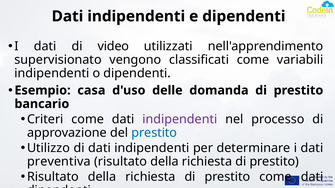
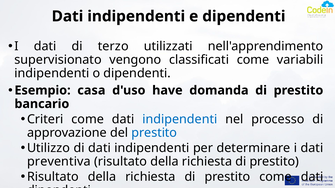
video: video -> terzo (113, 46)
delle: delle -> have (167, 91)
indipendenti colour: purple -> blue (180, 119)
